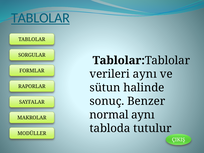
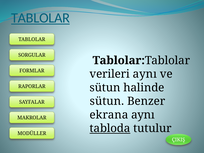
sonuç: sonuç -> sütun (107, 101)
normal: normal -> ekrana (109, 115)
tabloda underline: none -> present (110, 128)
